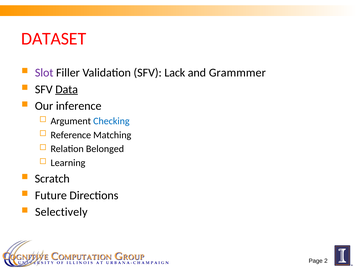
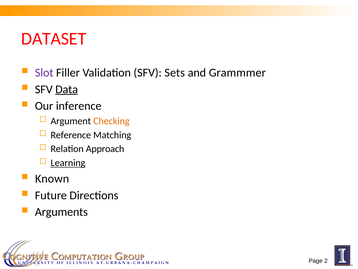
Lack: Lack -> Sets (175, 72)
Checking colour: blue -> orange (111, 121)
Belonged: Belonged -> Approach (105, 149)
Learning underline: none -> present (68, 163)
Scratch: Scratch -> Known (52, 178)
Selectively: Selectively -> Arguments (61, 212)
